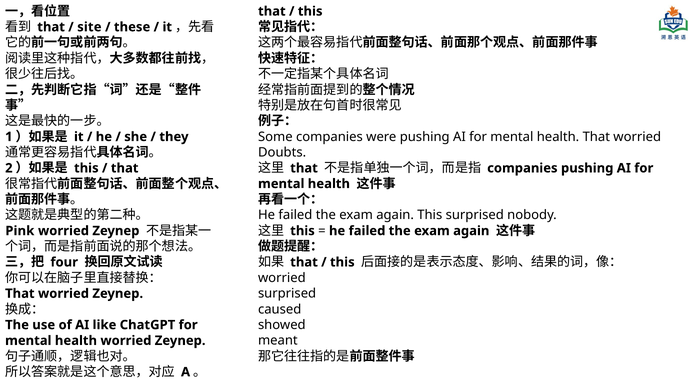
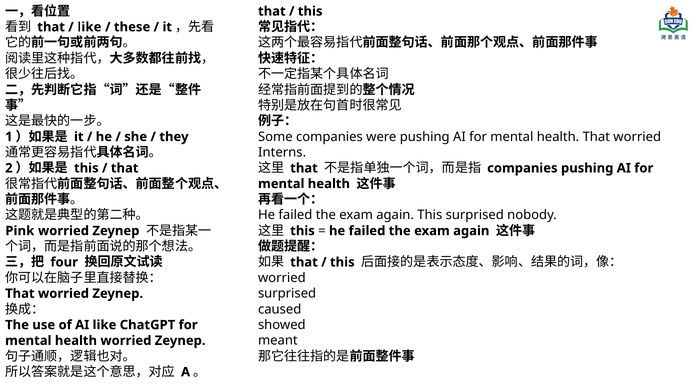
site: site -> like (89, 27)
Doubts: Doubts -> Interns (282, 152)
